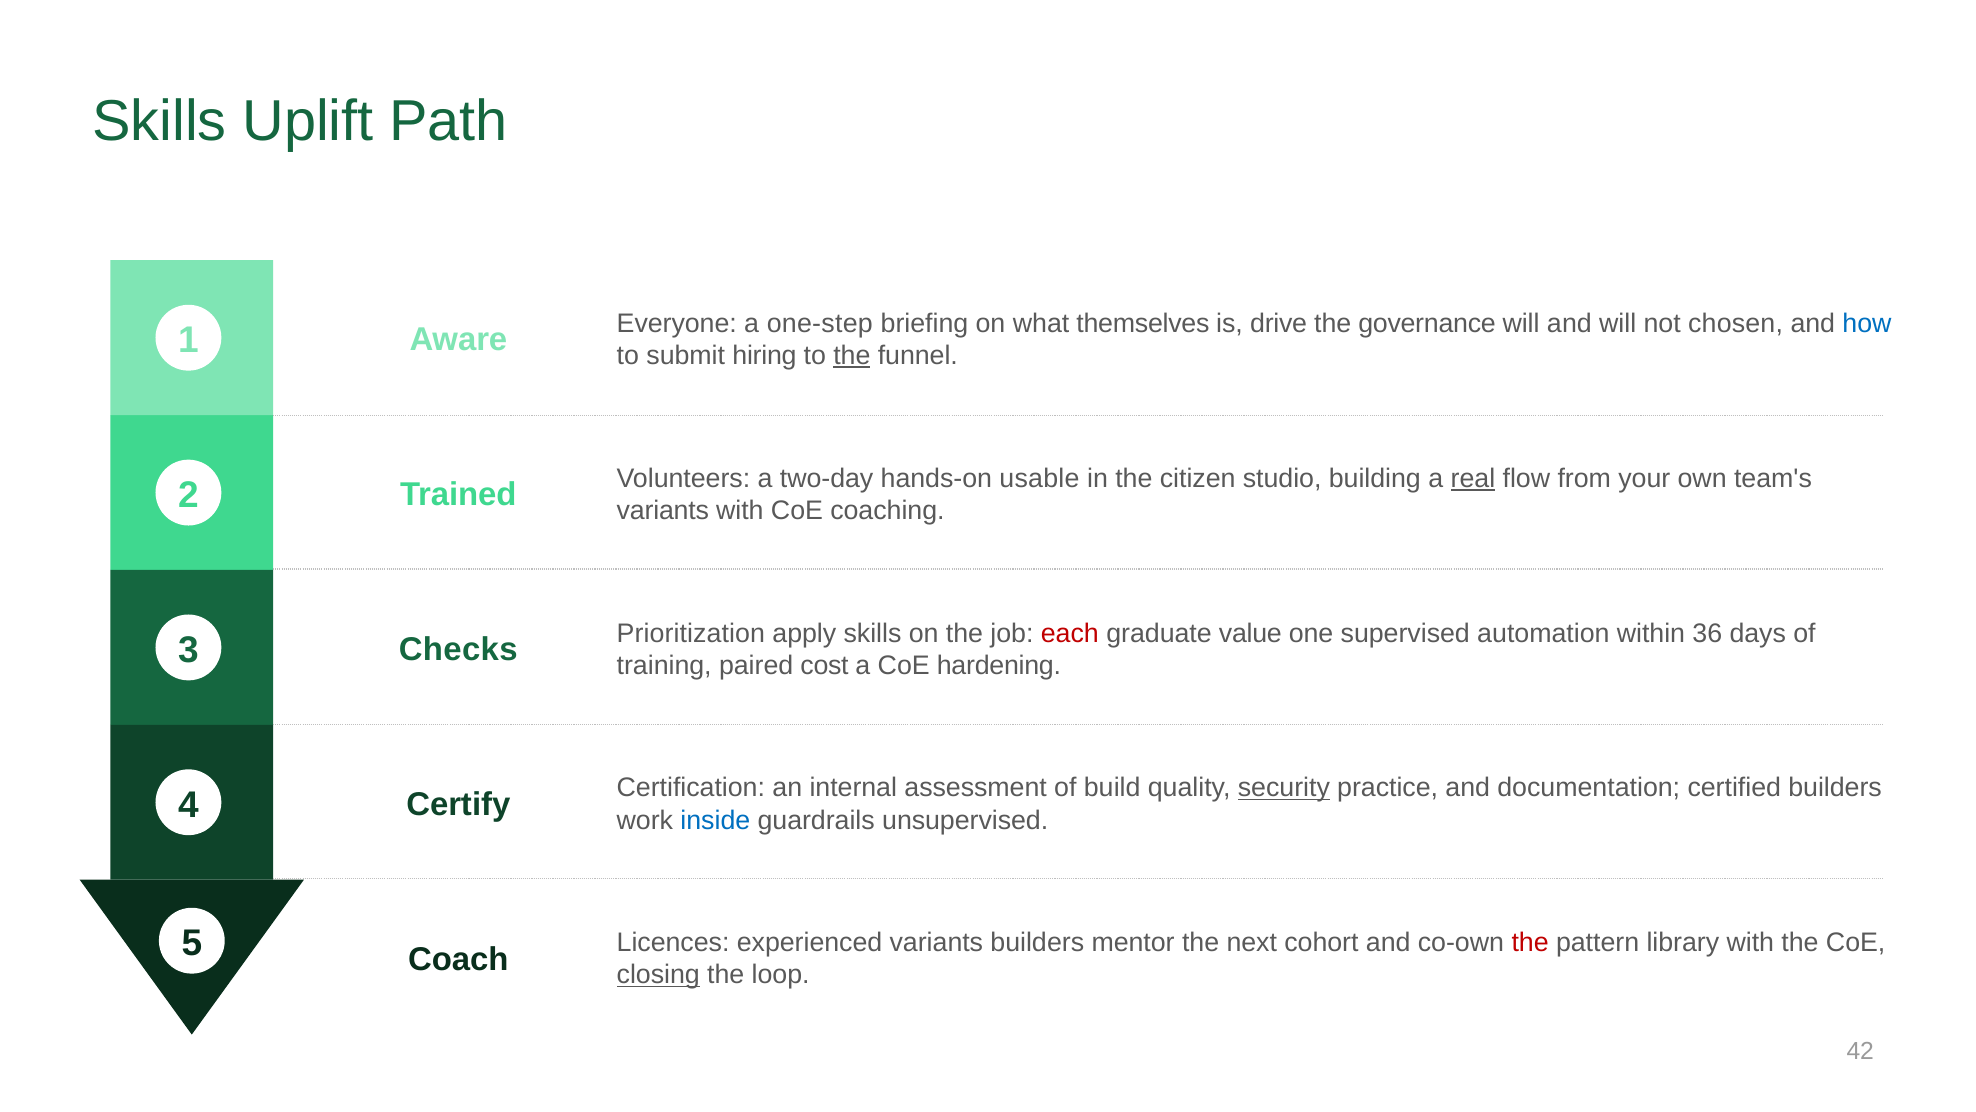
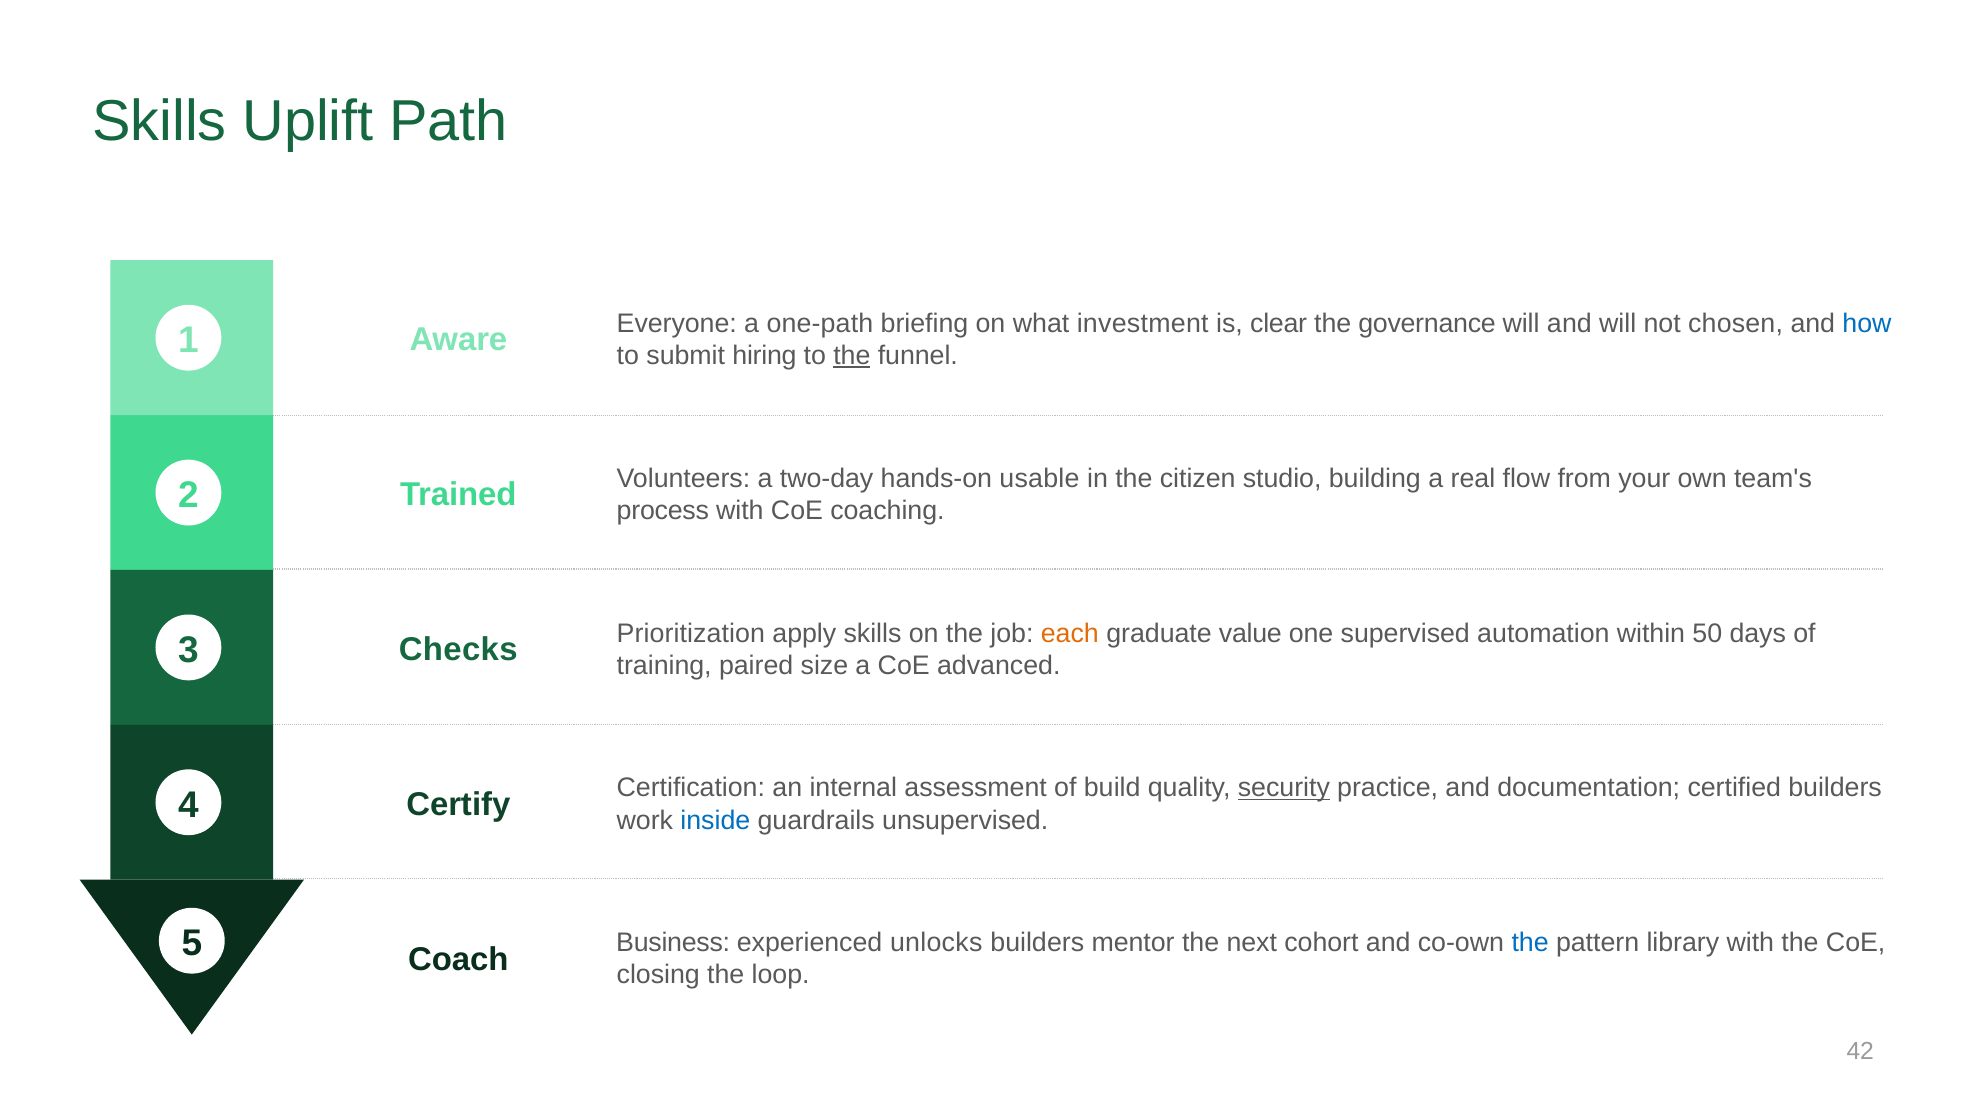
one-step: one-step -> one-path (820, 323)
themselves: themselves -> investment (1143, 323)
drive: drive -> clear (1279, 323)
real underline: present -> none (1473, 478)
variants: variants -> process (663, 510)
each colour: red -> orange (1070, 633)
36: 36 -> 50 (1707, 633)
cost: cost -> size (824, 665)
hardening: hardening -> advanced (999, 665)
Licences: Licences -> Business (673, 942)
experienced variants: variants -> unlocks (936, 942)
the colour: red -> blue (1530, 942)
closing underline: present -> none (658, 975)
